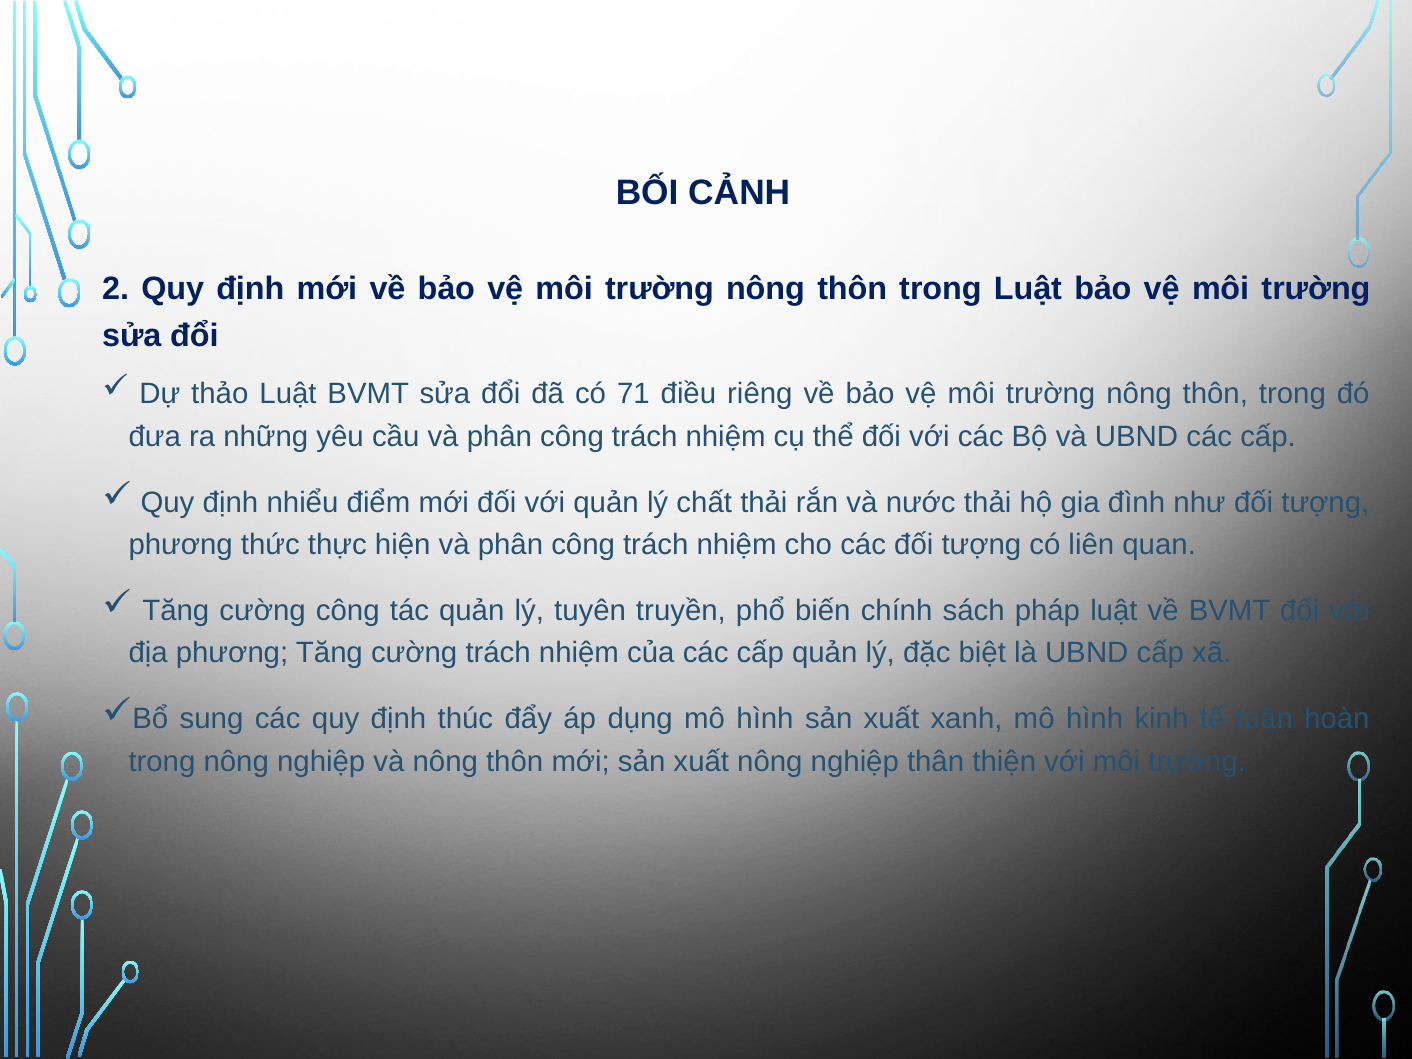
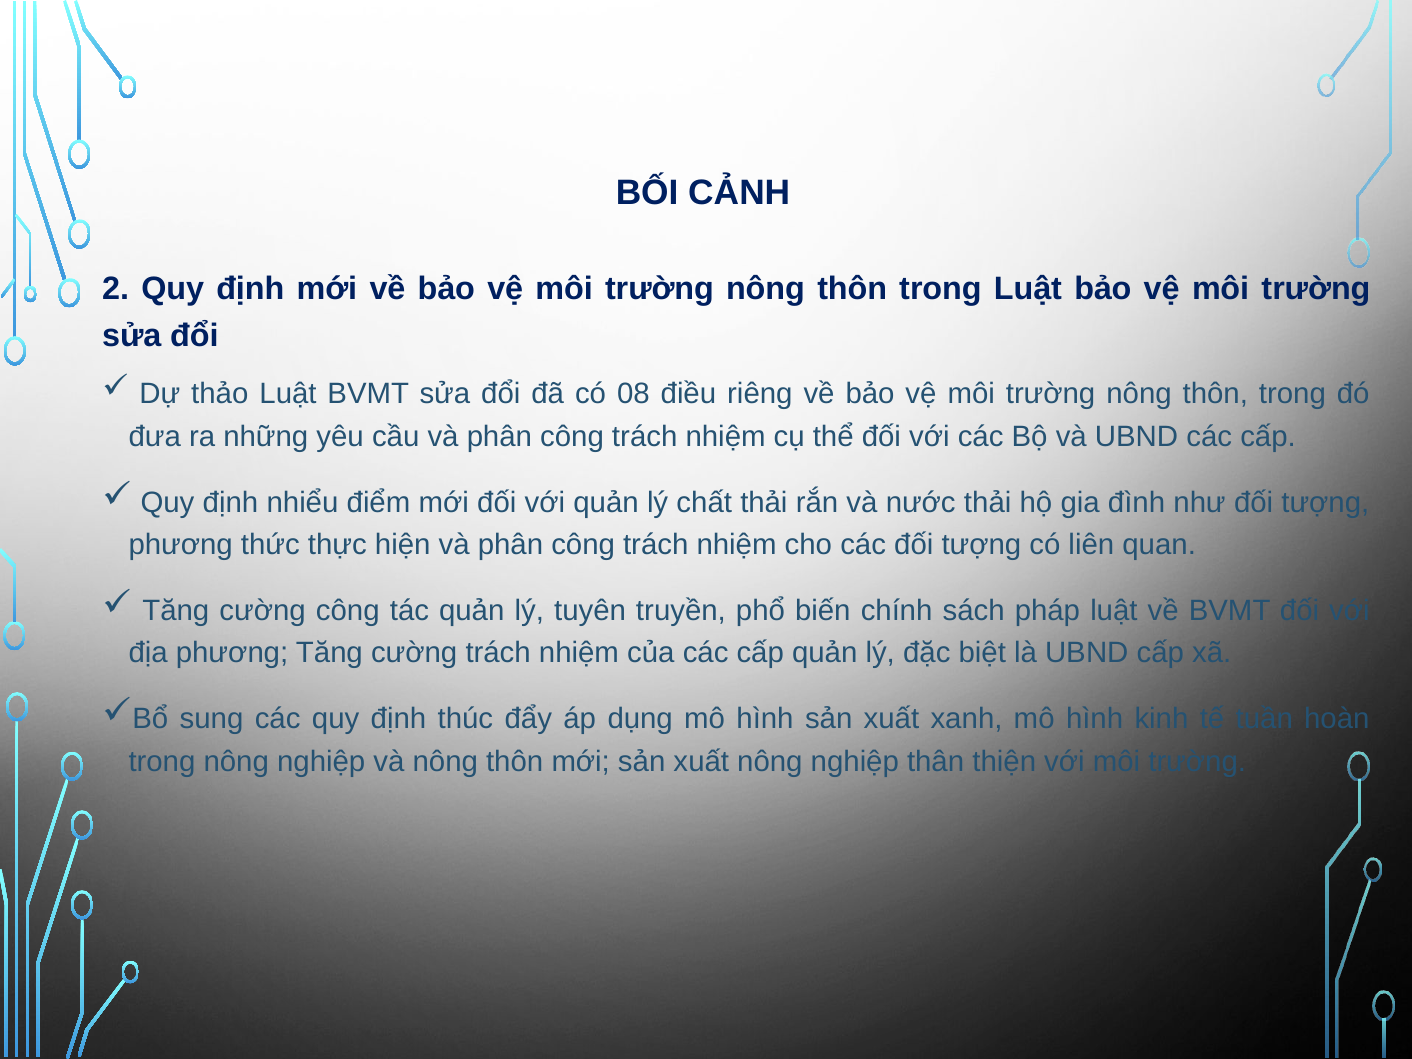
71: 71 -> 08 (633, 394)
